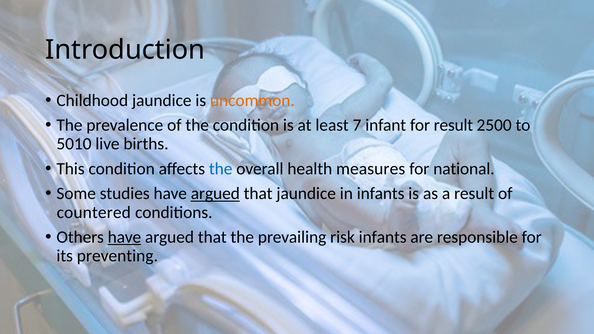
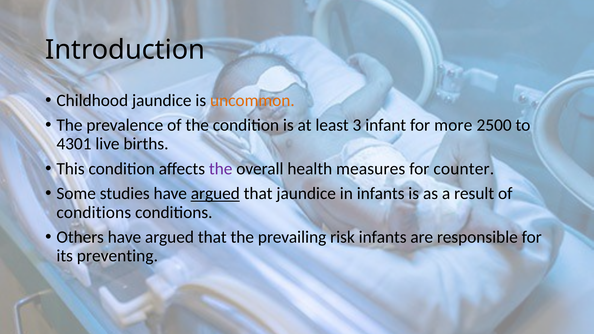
7: 7 -> 3 (357, 125)
for result: result -> more (453, 125)
5010: 5010 -> 4301 (74, 144)
the colour: blue -> purple (221, 169)
national: national -> counter (464, 169)
countered: countered -> conditions (94, 212)
have underline: present -> none (124, 237)
